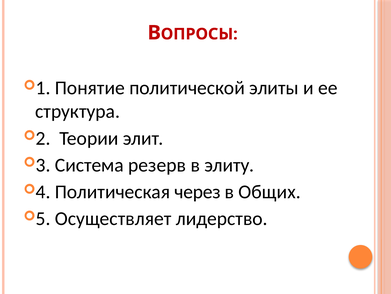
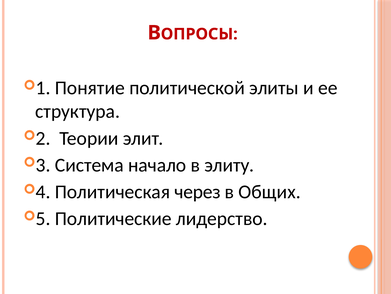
резерв: резерв -> начало (157, 165)
Осуществляет: Осуществляет -> Политические (113, 218)
